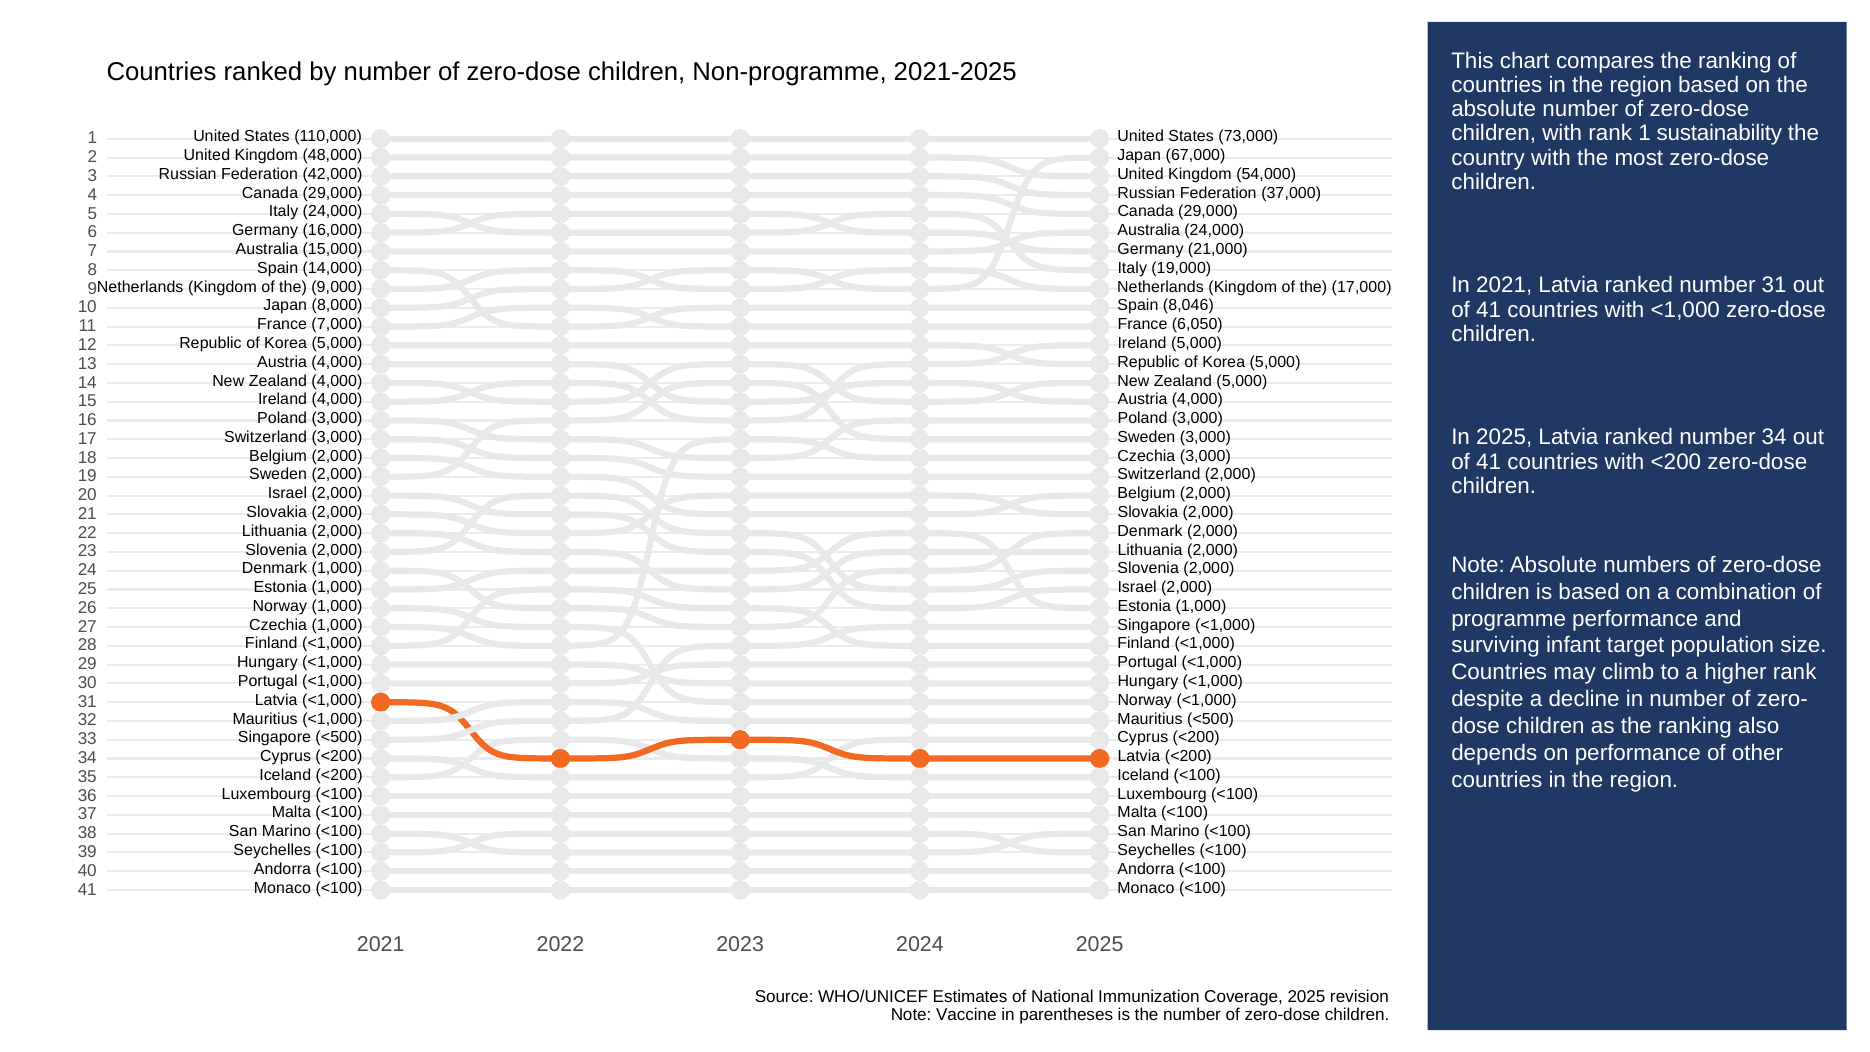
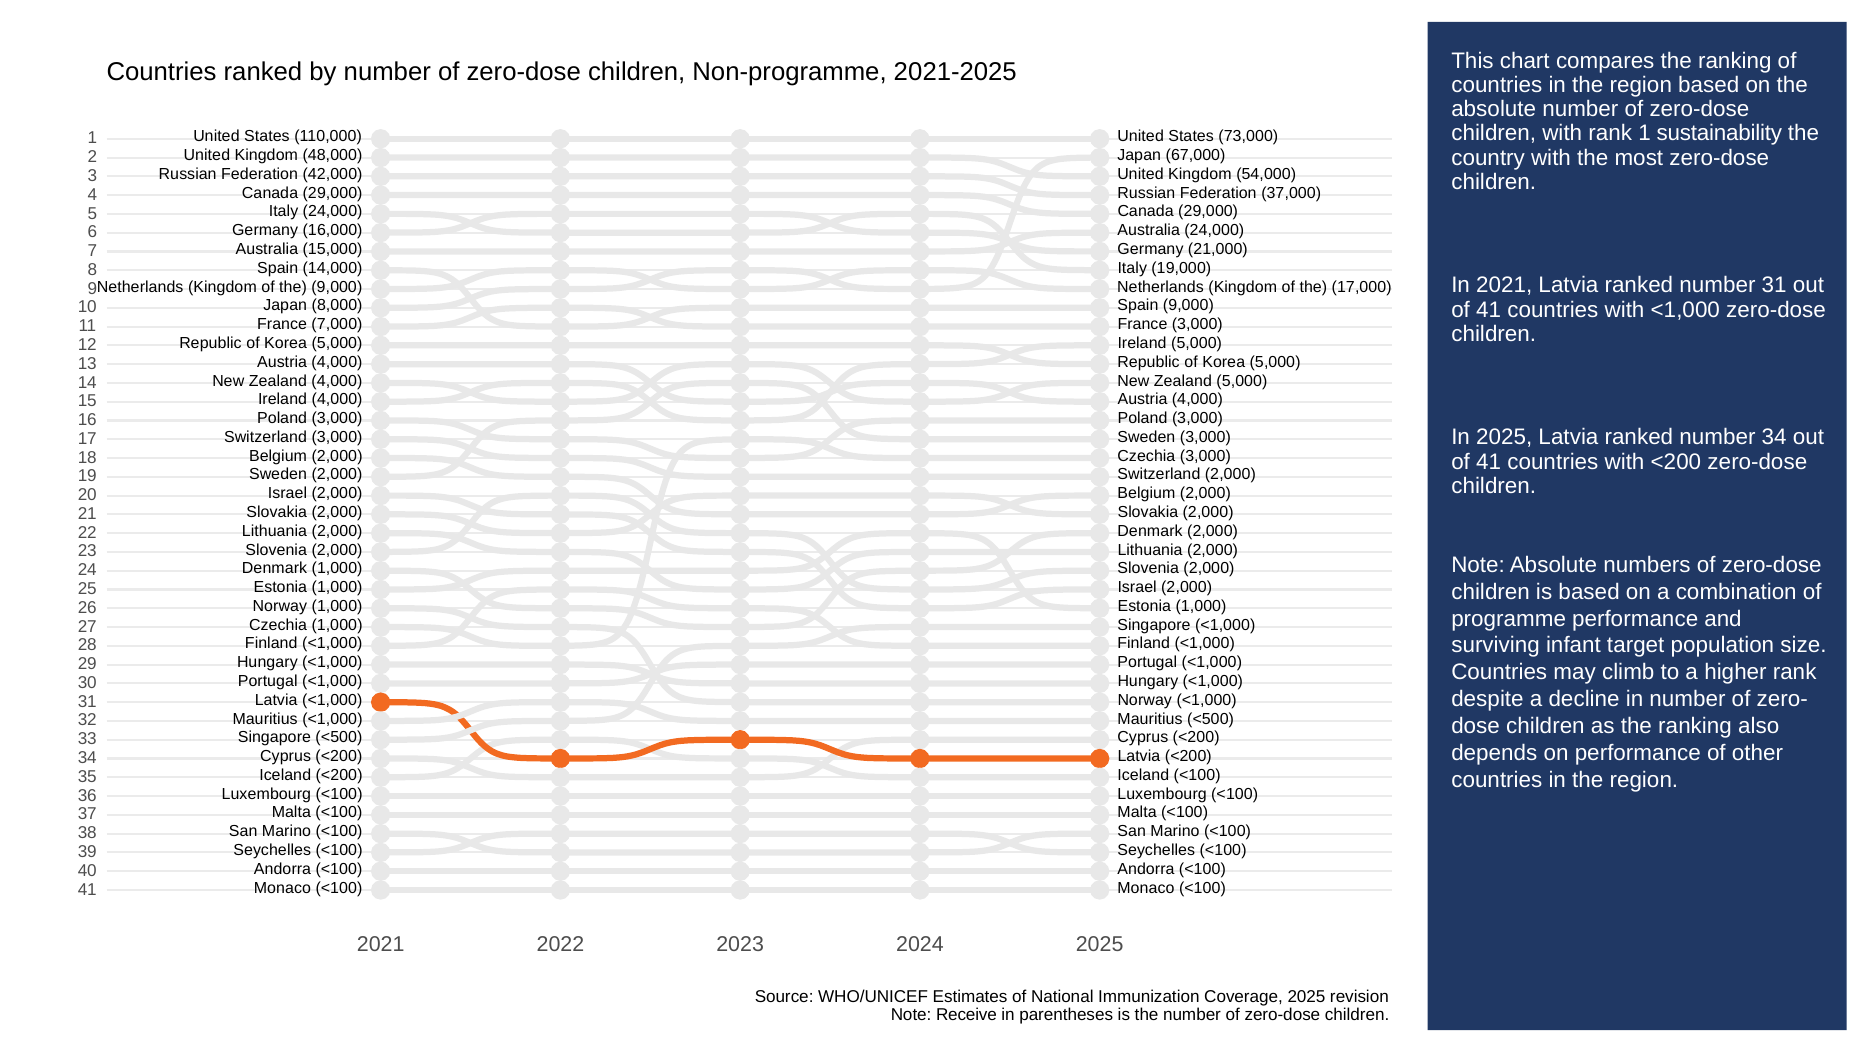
Spain 8,046: 8,046 -> 9,000 (1188, 306)
France 6,050: 6,050 -> 3,000 (1197, 324)
Vaccine: Vaccine -> Receive (966, 1015)
